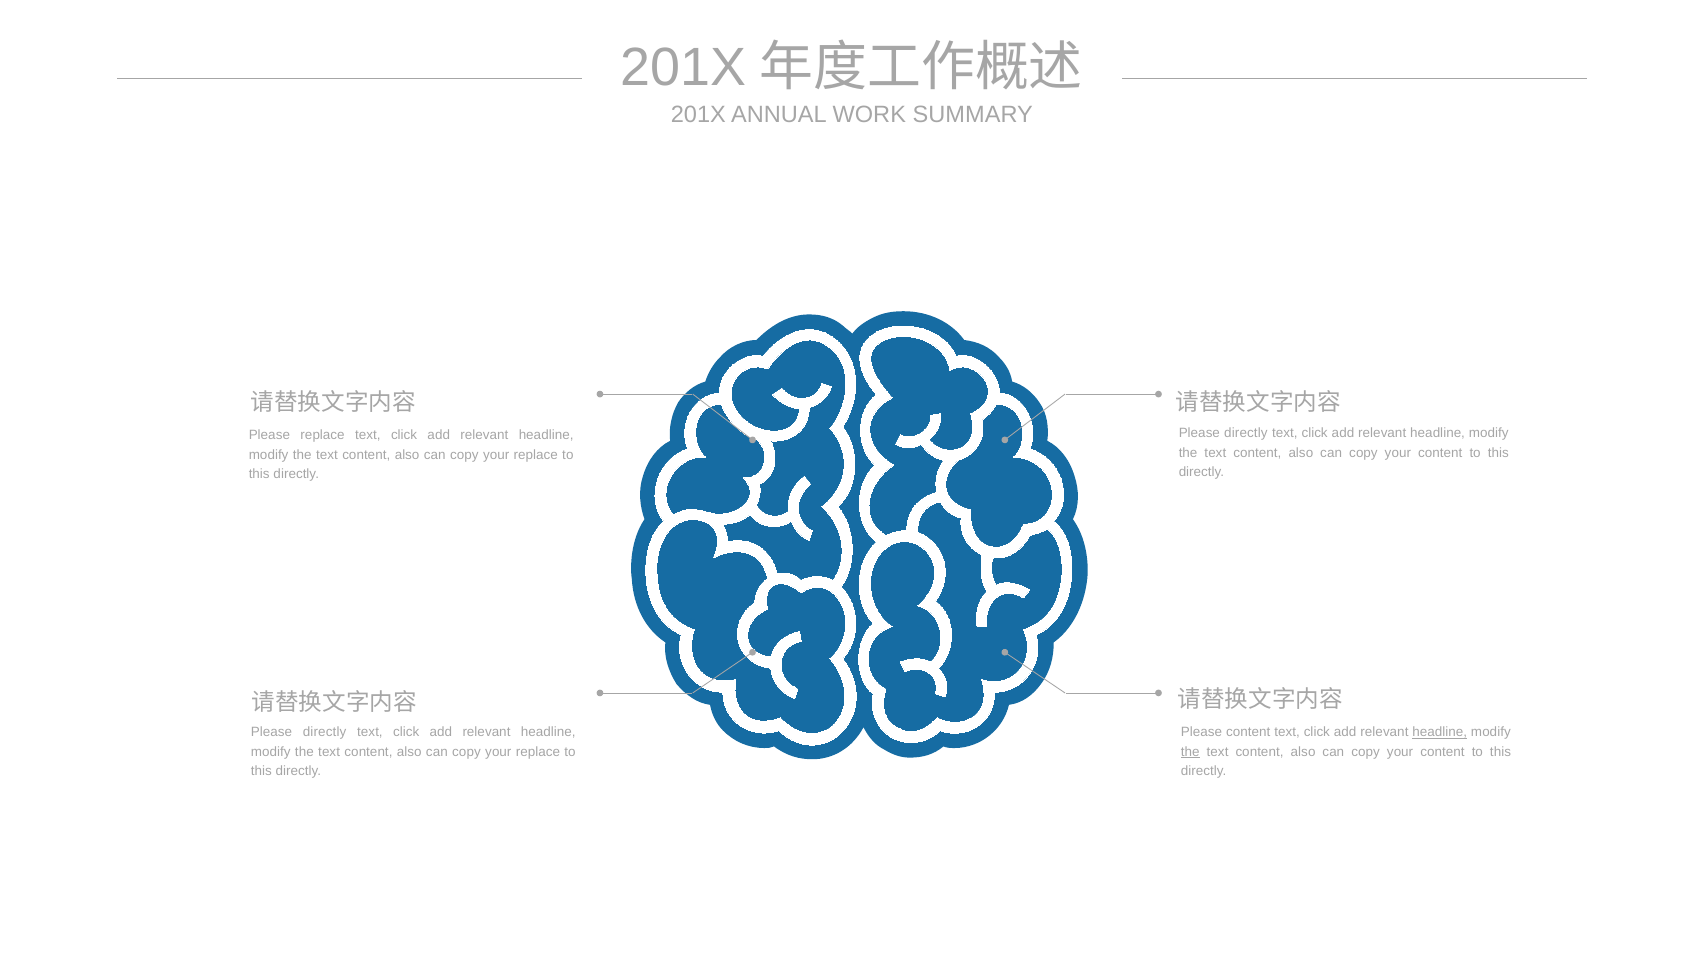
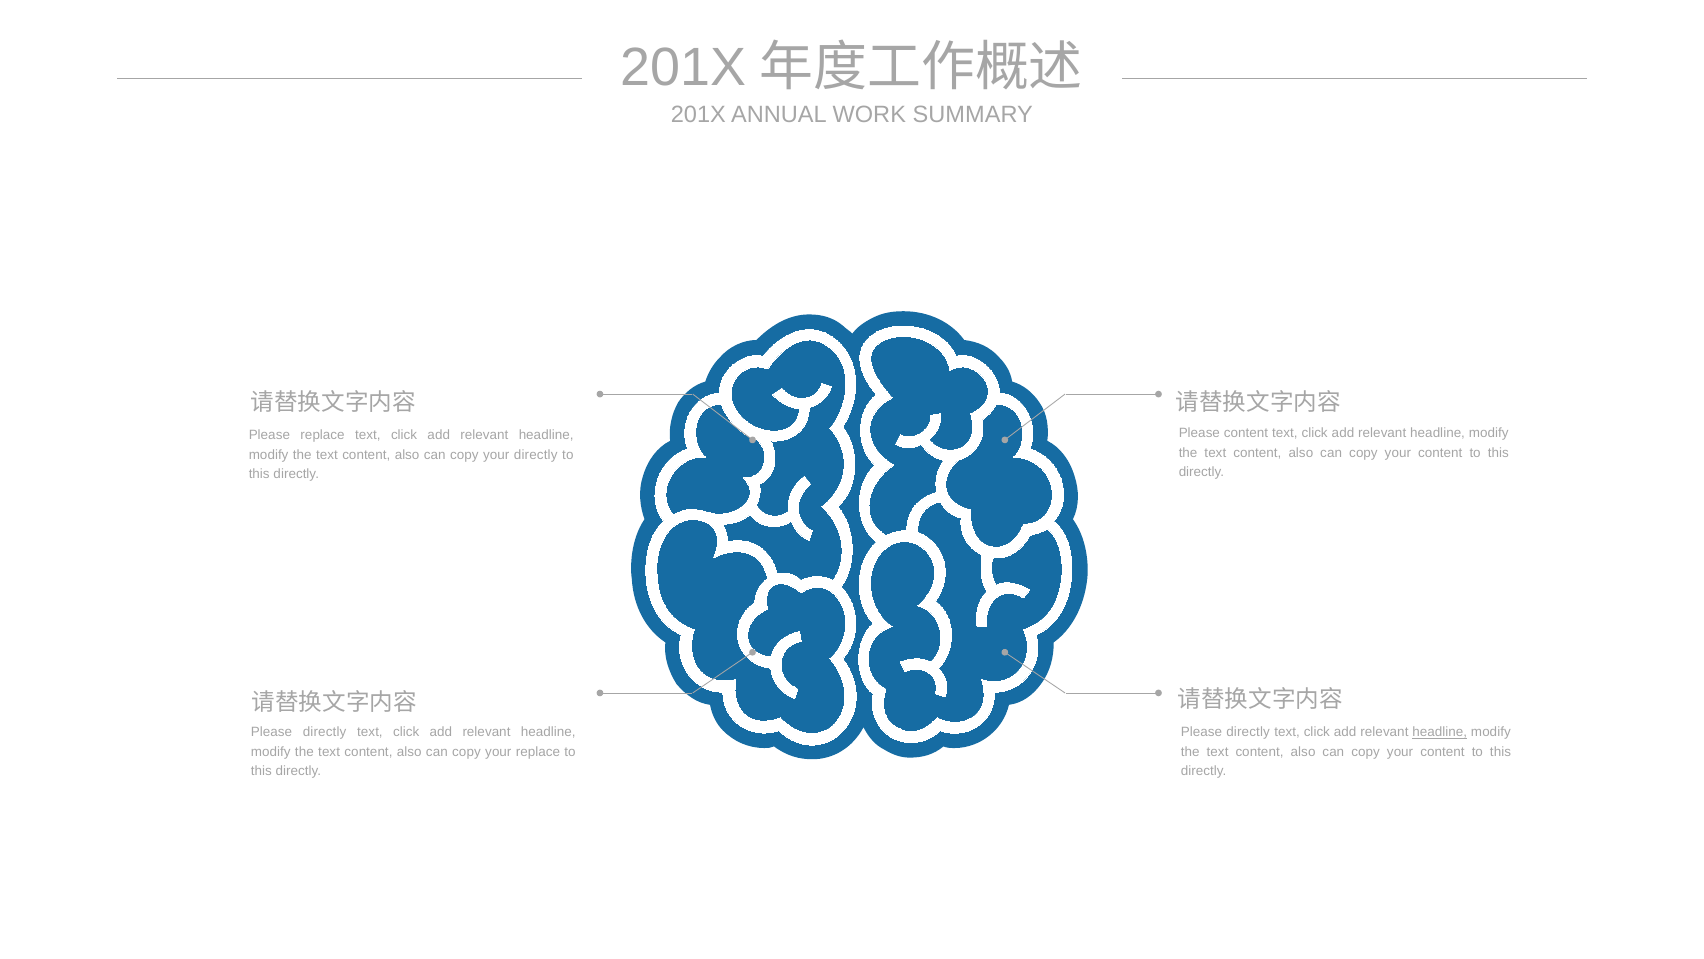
directly: directly -> content (1246, 433)
replace: replace -> directly (536, 455)
content: content -> directly (1248, 732)
the underline: present -> none (1190, 751)
